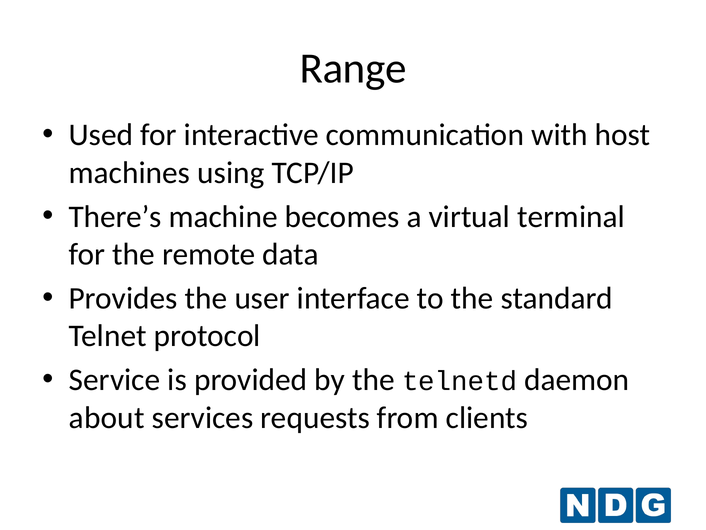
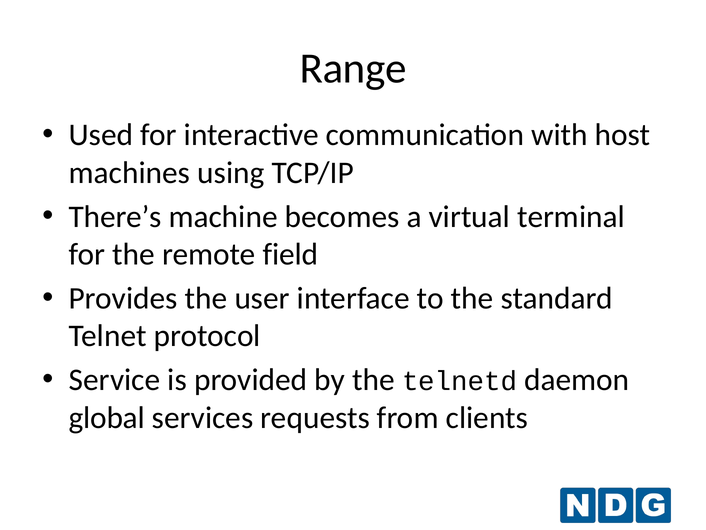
data: data -> field (290, 254)
about: about -> global (107, 417)
